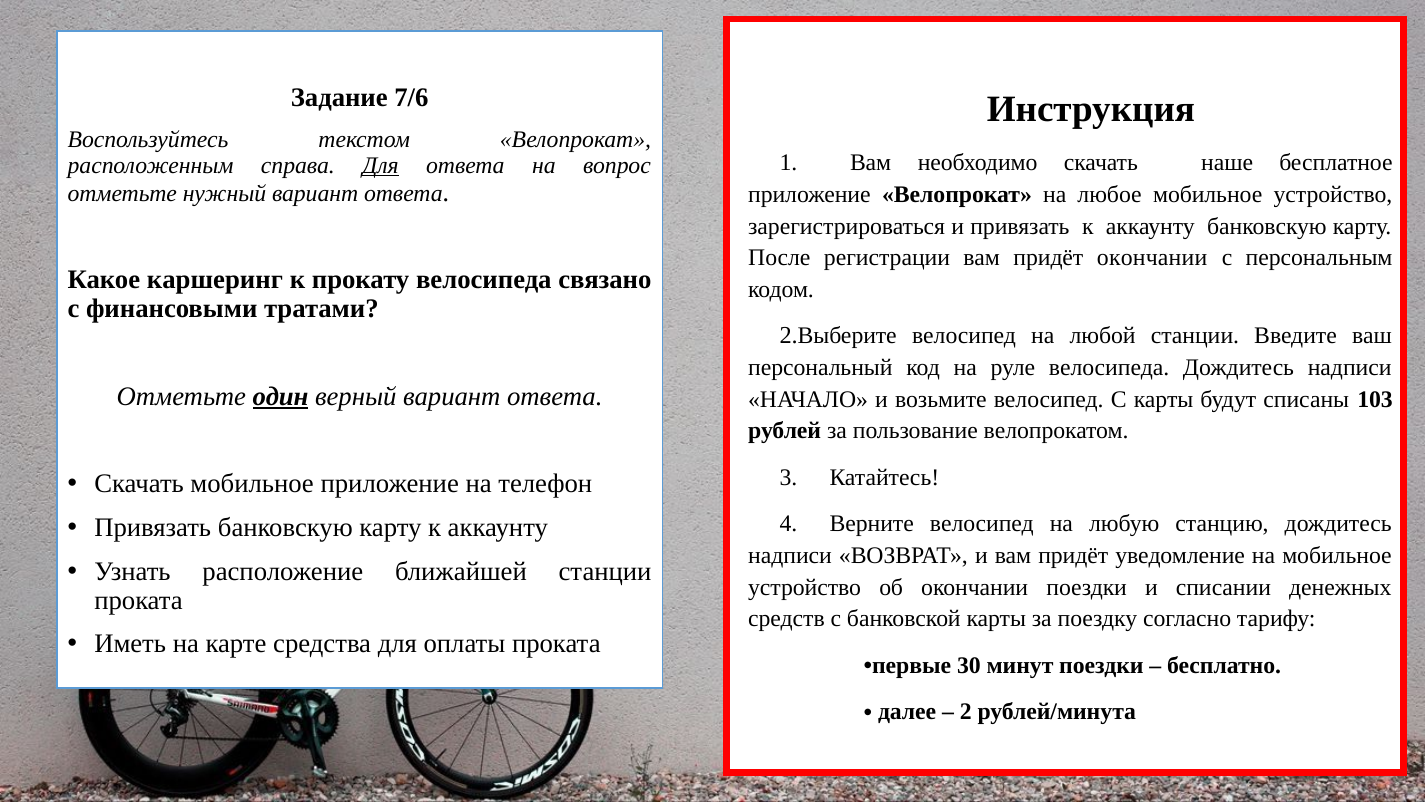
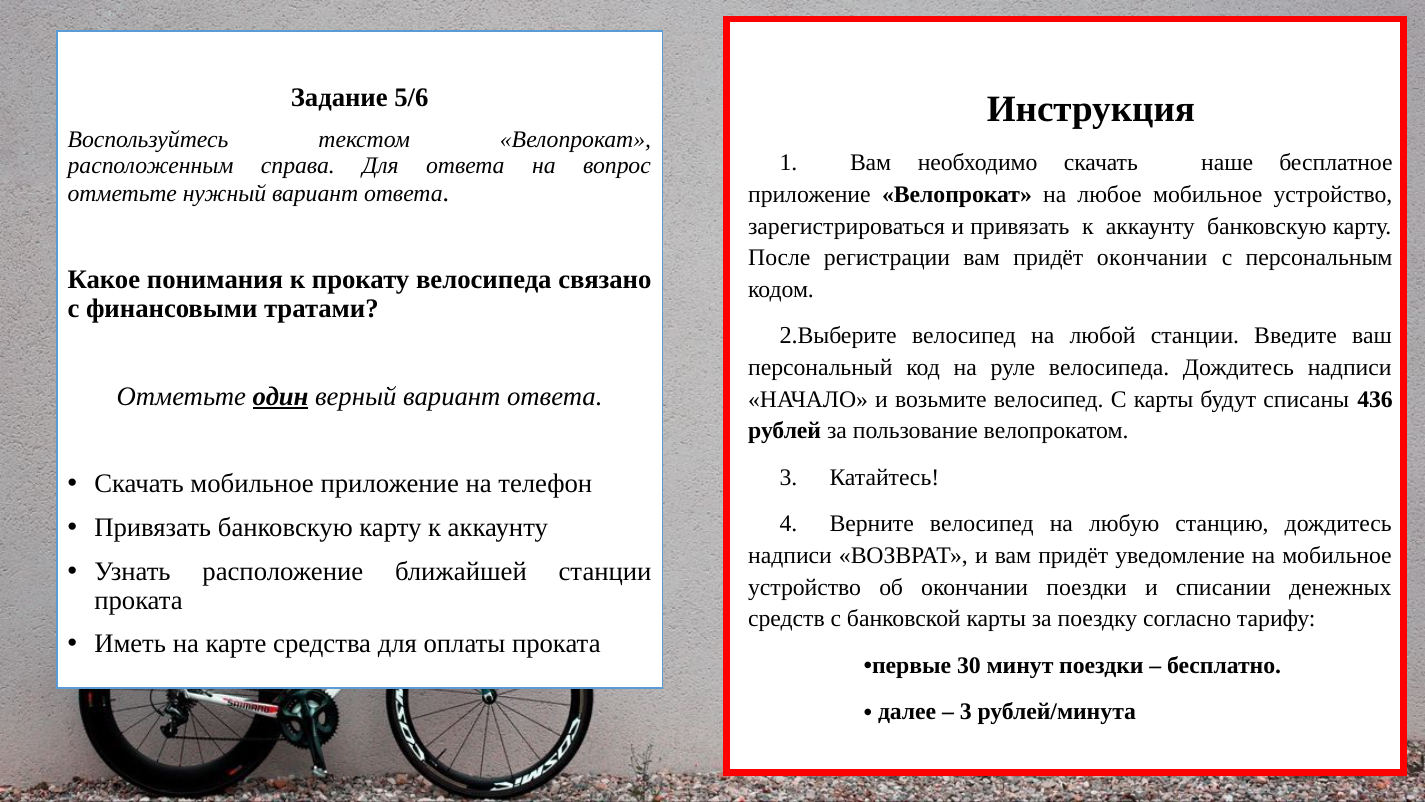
7/6: 7/6 -> 5/6 (411, 97)
Для underline: present -> none (380, 165)
каршеринг: каршеринг -> понимания (215, 280)
103: 103 -> 436 (1375, 399)
2: 2 -> 3 (966, 712)
